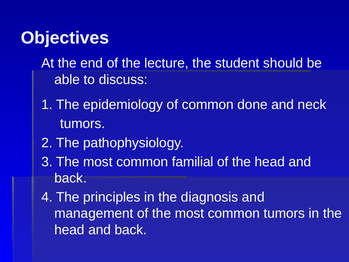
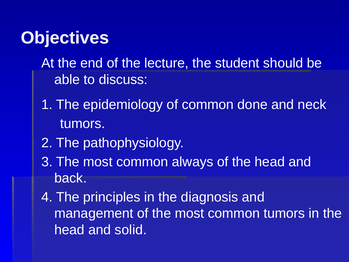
familial: familial -> always (193, 162)
back: back -> solid (131, 230)
